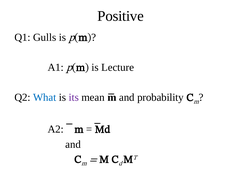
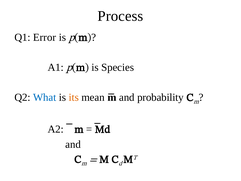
Positive: Positive -> Process (120, 16)
Gulls: Gulls -> Error (45, 37)
Lecture: Lecture -> Species (118, 67)
its colour: purple -> orange (74, 97)
